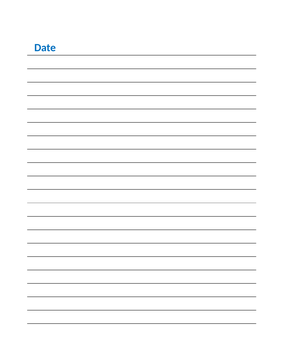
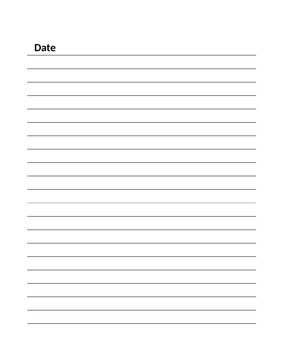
Date colour: blue -> black (45, 48)
